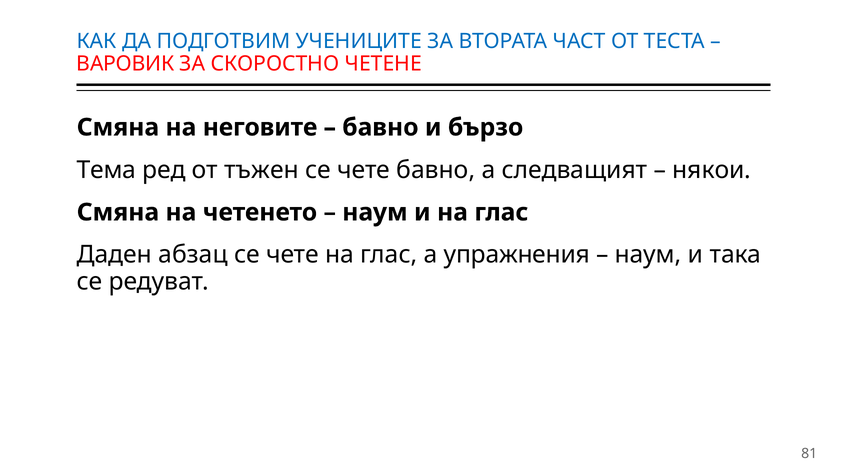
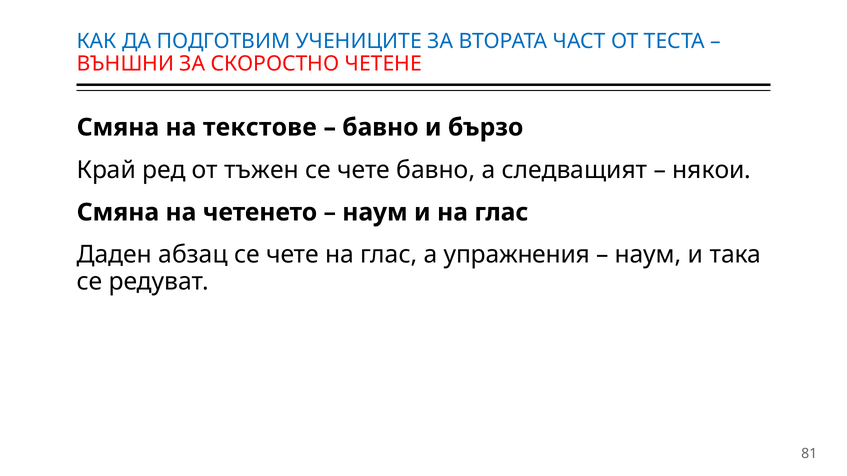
ВАРОВИК: ВАРОВИК -> ВЪНШНИ (125, 64)
неговите: неговите -> текстове (260, 127)
Тема: Тема -> Край (106, 170)
